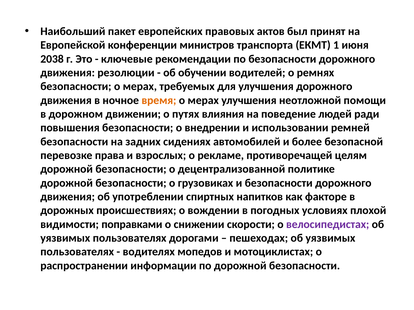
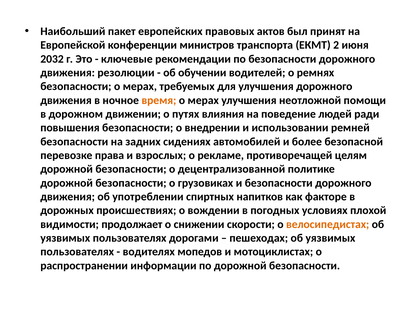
1: 1 -> 2 (336, 45)
2038: 2038 -> 2032 (52, 59)
поправками: поправками -> продолжает (132, 225)
велосипедистах colour: purple -> orange (328, 225)
